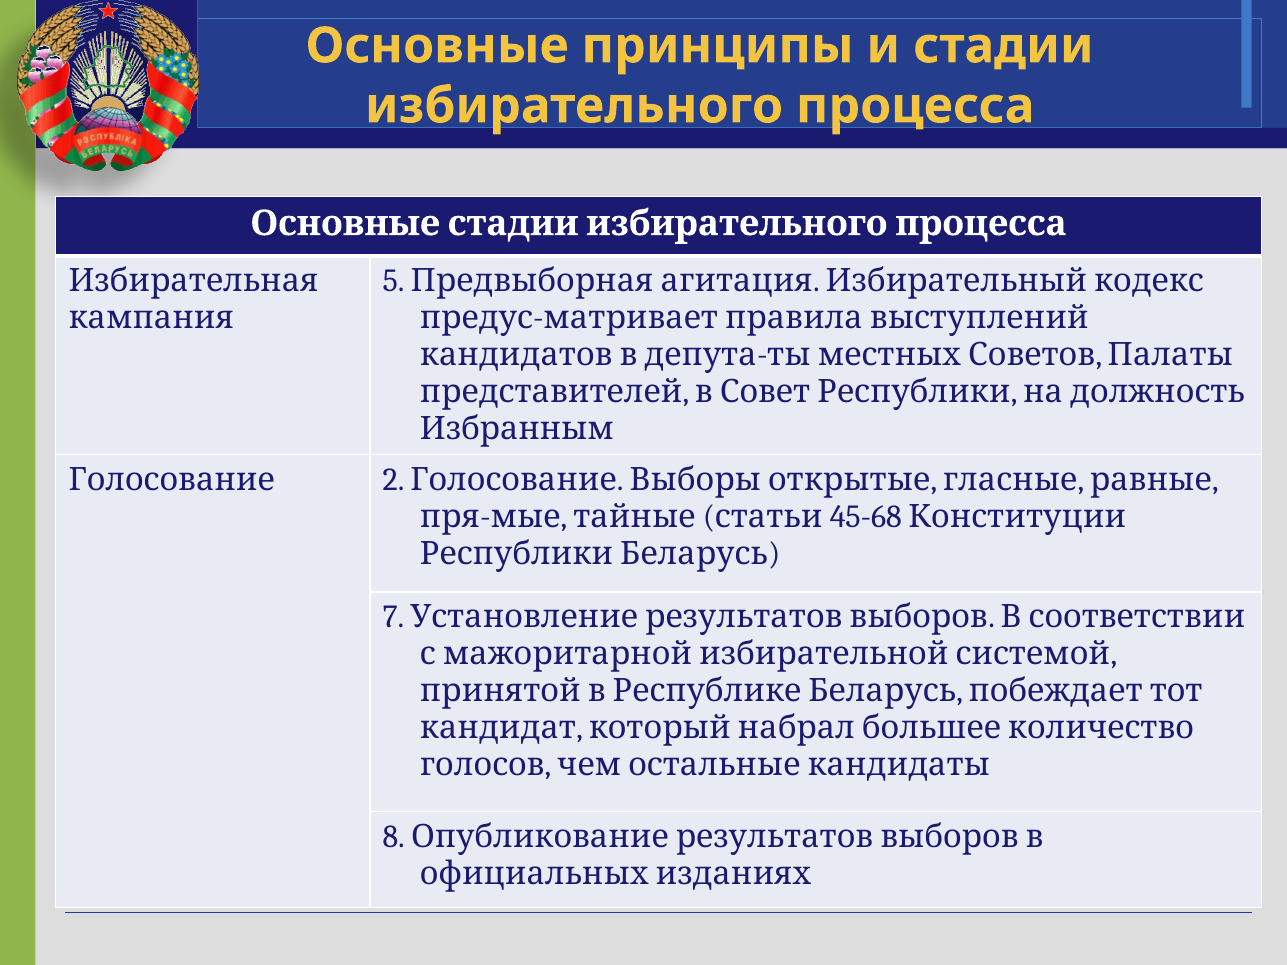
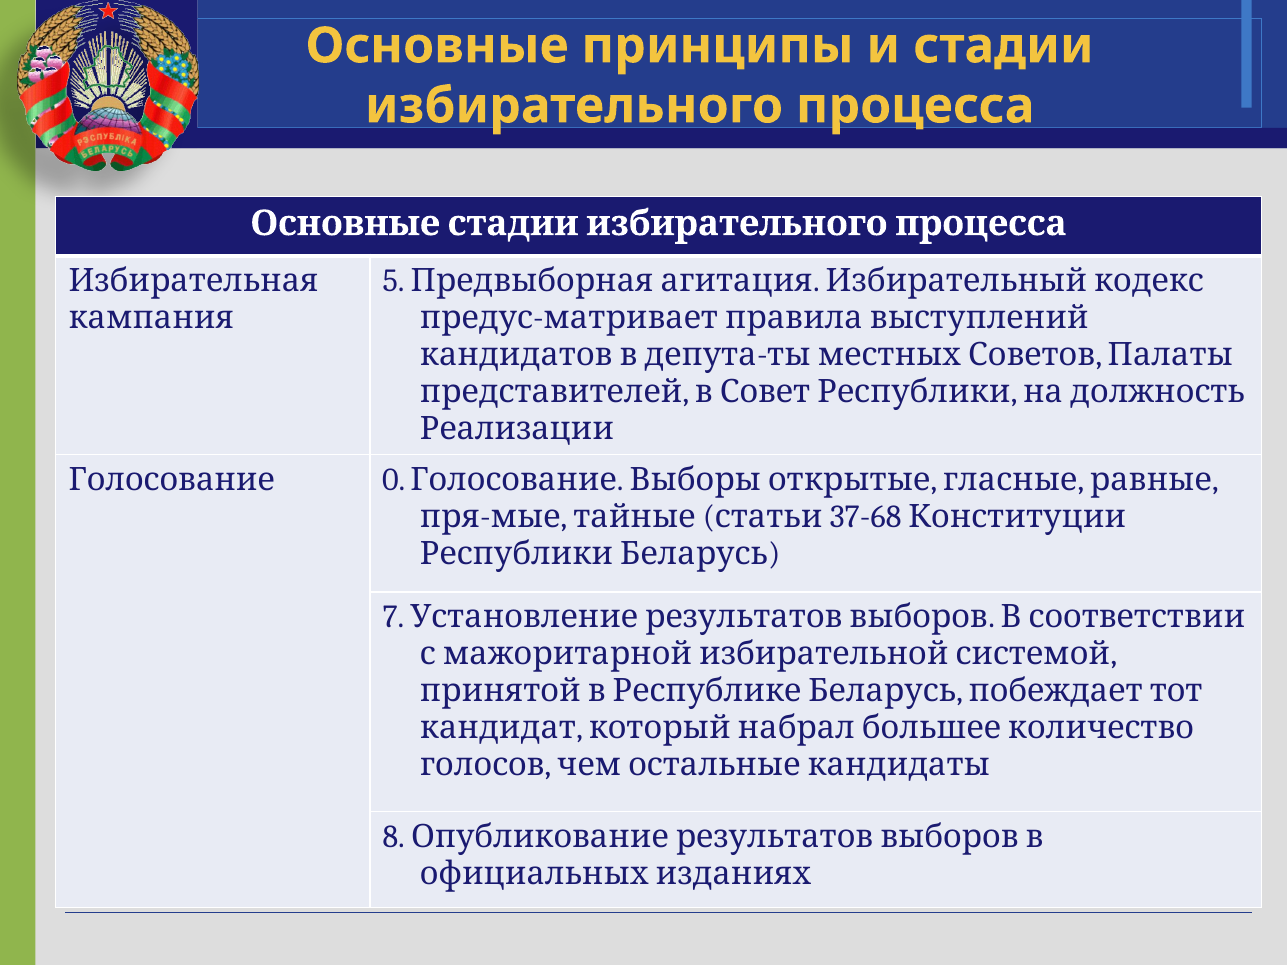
Избранным: Избранным -> Реализации (517, 429)
2: 2 -> 0 (394, 480)
45-68: 45-68 -> 37-68 (866, 517)
